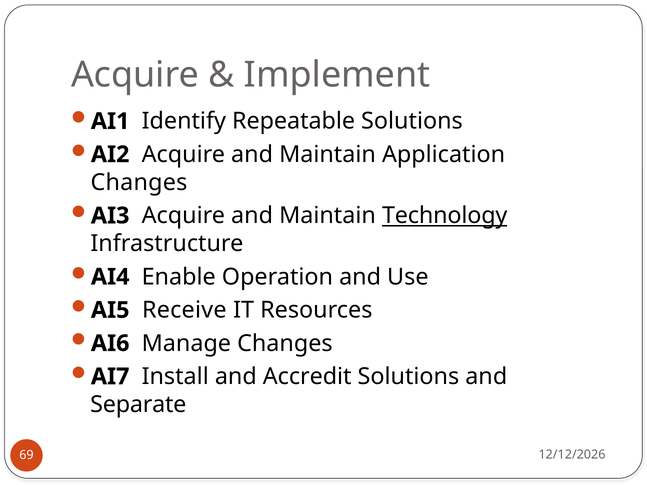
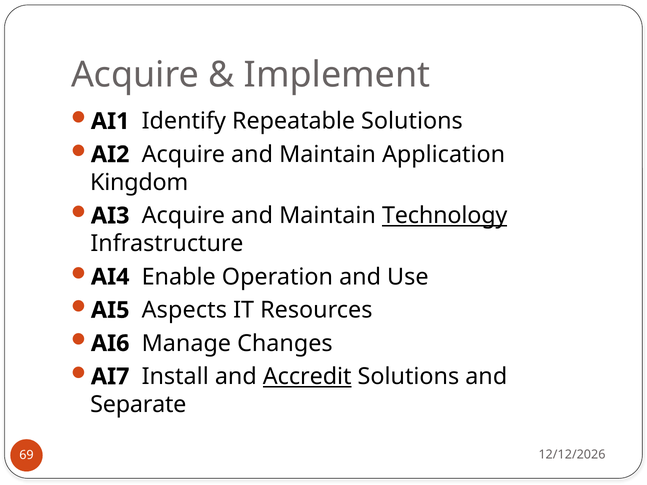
Changes: Changes -> Kingdom (139, 183)
Receive: Receive -> Aspects (184, 310)
Accredit underline: none -> present (307, 377)
